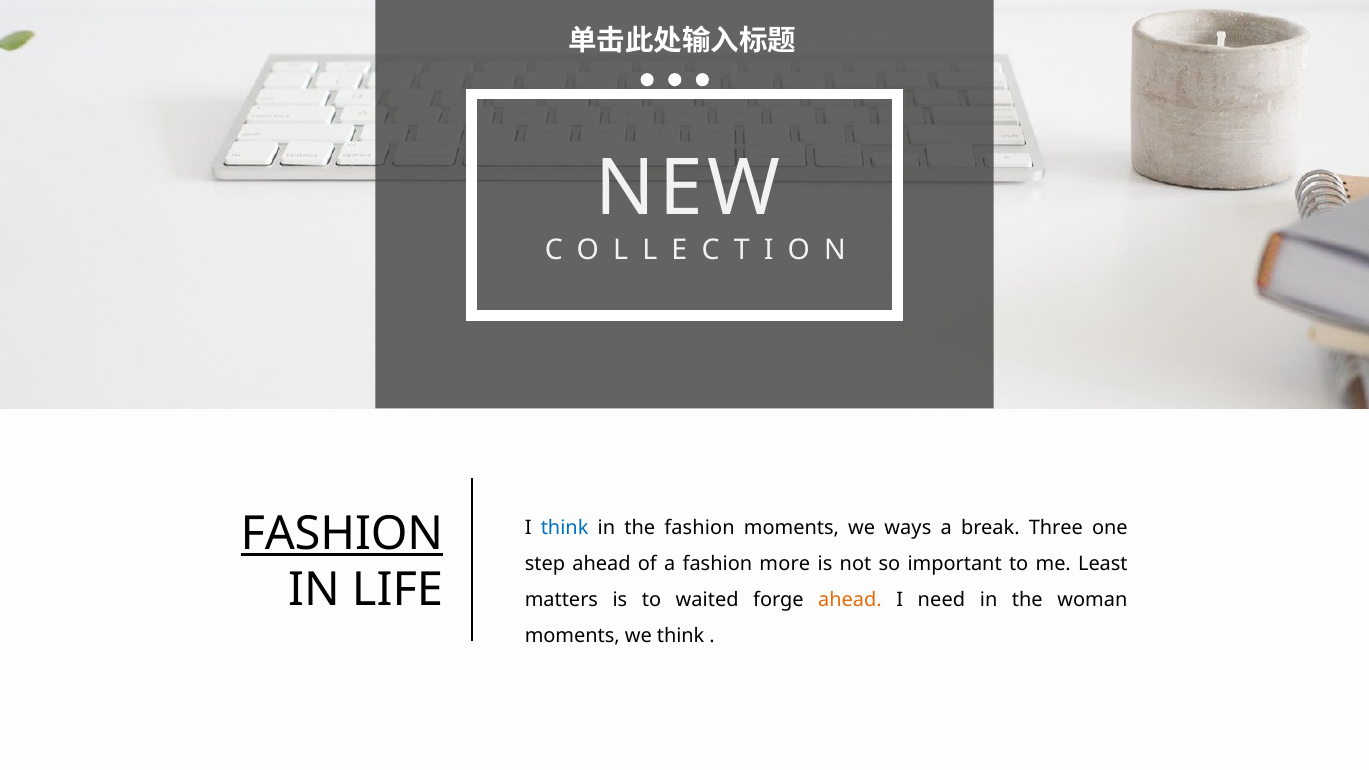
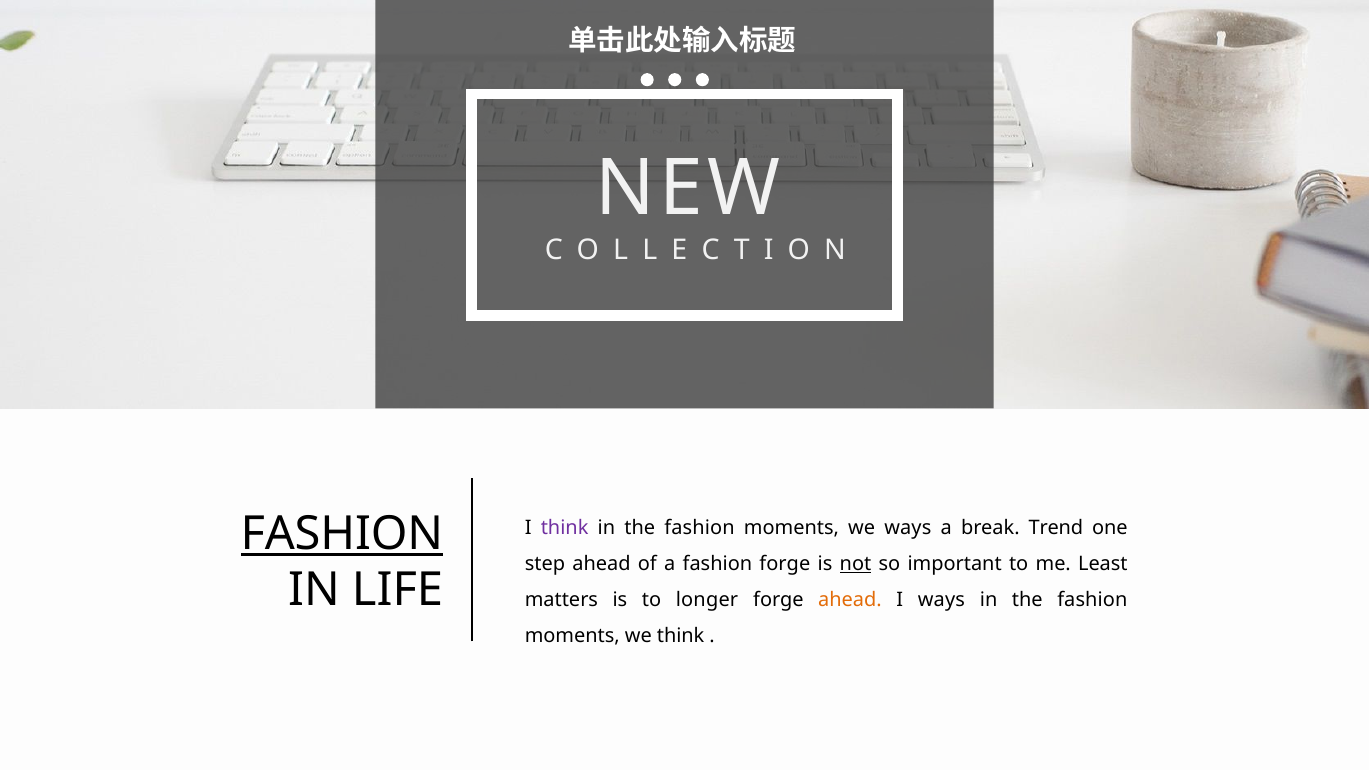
think colour: blue -> purple (565, 528)
Three: Three -> Trend (1056, 528)
fashion more: more -> forge (785, 564)
not underline: none -> present (856, 564)
waited: waited -> longer (707, 600)
I need: need -> ways (941, 600)
woman: woman -> fashion (1092, 600)
